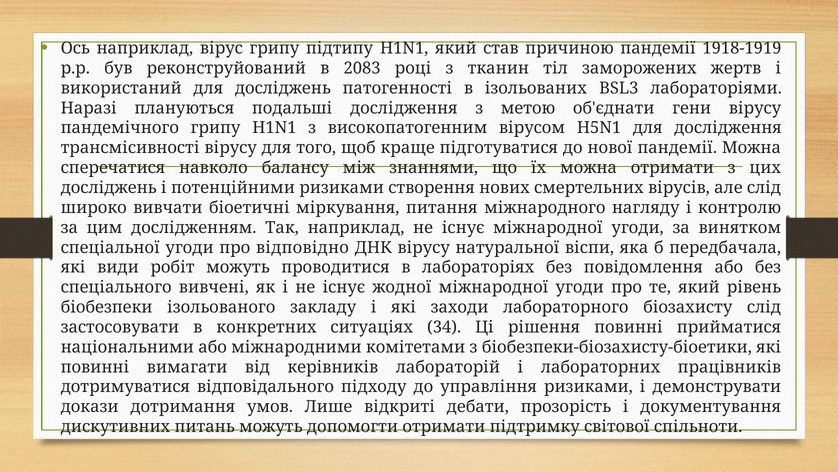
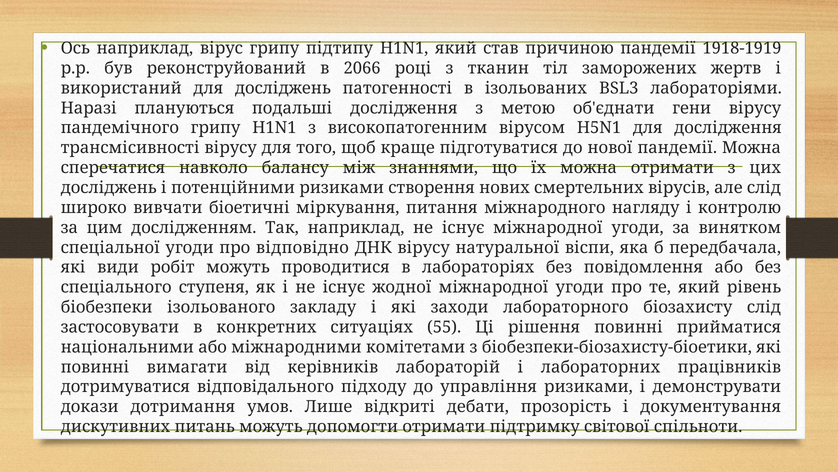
2083: 2083 -> 2066 (362, 68)
вивчені: вивчені -> ступеня (214, 287)
34: 34 -> 55 (444, 327)
